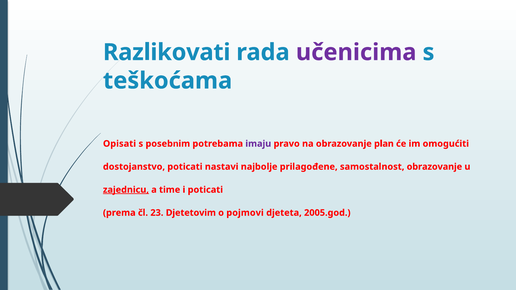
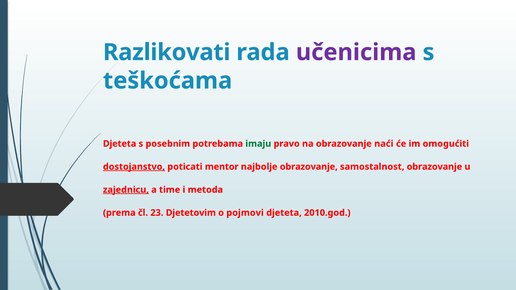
Opisati: Opisati -> Djeteta (120, 144)
imaju colour: purple -> green (258, 144)
plan: plan -> naći (384, 144)
dostojanstvo underline: none -> present (134, 167)
nastavi: nastavi -> mentor (222, 167)
najbolje prilagođene: prilagođene -> obrazovanje (309, 167)
i poticati: poticati -> metoda (205, 190)
2005.god: 2005.god -> 2010.god (327, 213)
